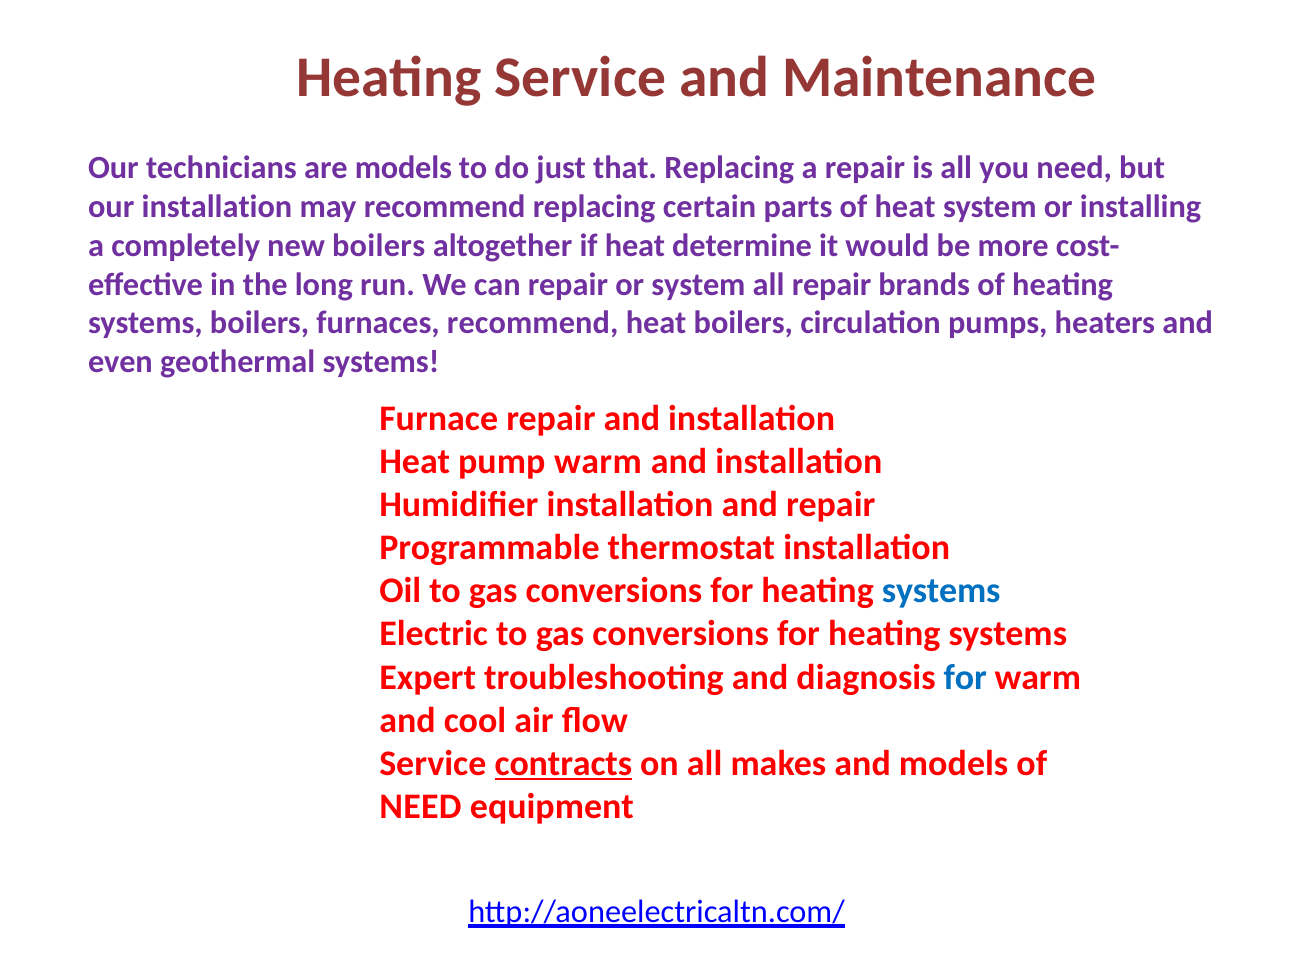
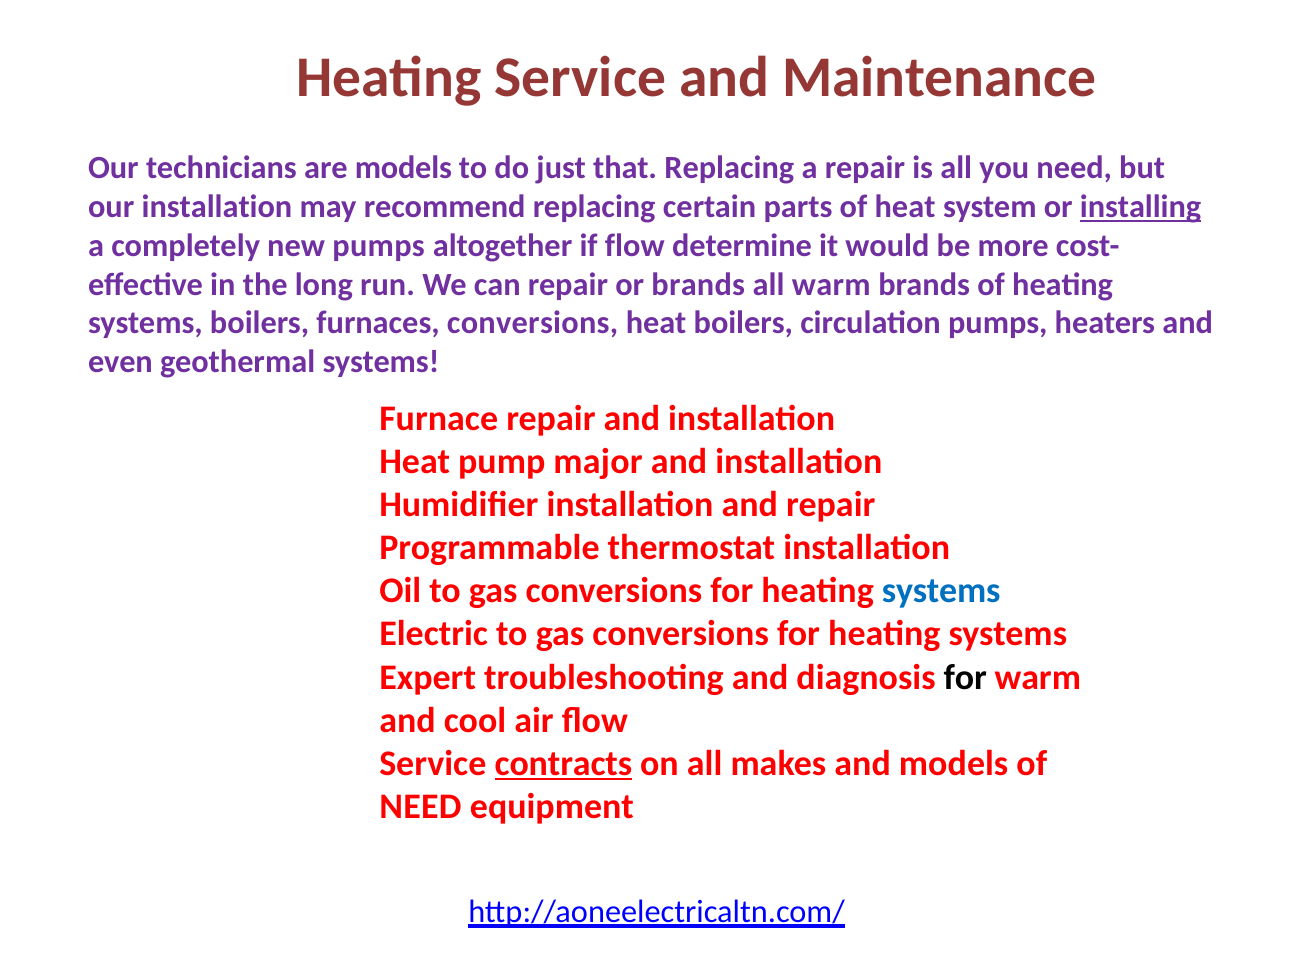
installing underline: none -> present (1141, 207)
new boilers: boilers -> pumps (379, 246)
if heat: heat -> flow (635, 246)
or system: system -> brands (698, 285)
all repair: repair -> warm (831, 285)
furnaces recommend: recommend -> conversions (533, 323)
pump warm: warm -> major (598, 462)
for colour: blue -> black (965, 678)
